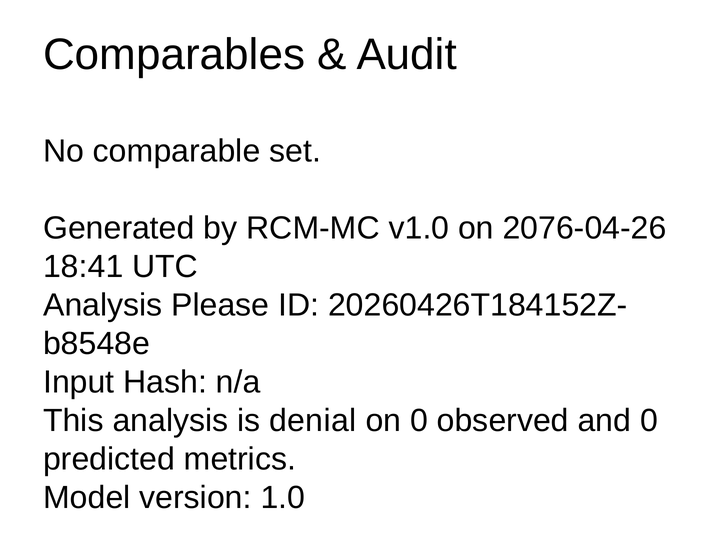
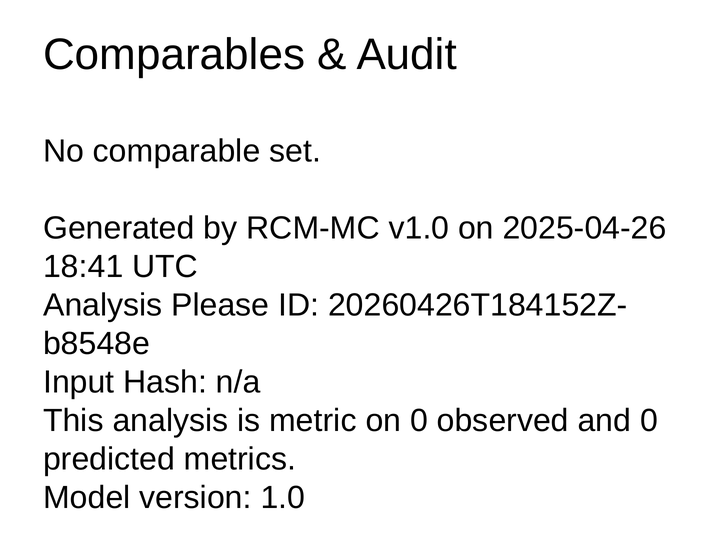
2076-04-26: 2076-04-26 -> 2025-04-26 (585, 228)
denial: denial -> metric (313, 420)
